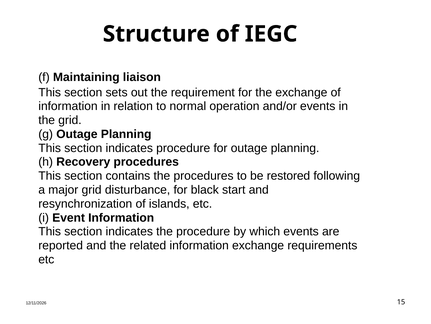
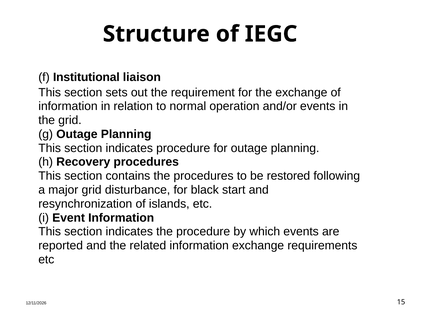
Maintaining: Maintaining -> Institutional (86, 77)
